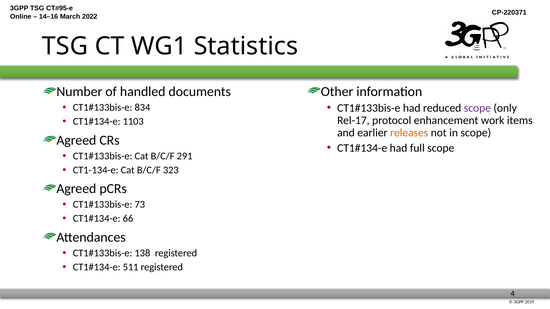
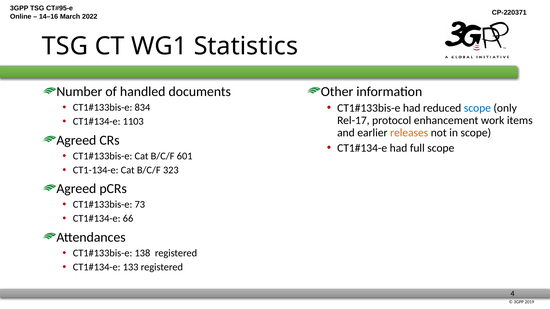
scope colour: purple -> blue (477, 108)
291: 291 -> 601 (185, 156)
511: 511 -> 133 (131, 267)
